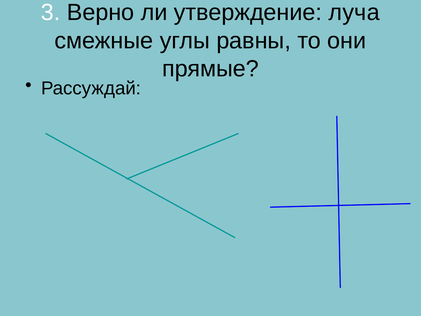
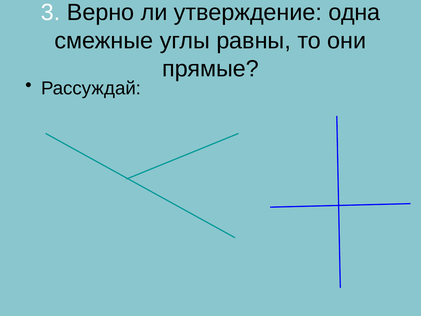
луча: луча -> одна (354, 13)
